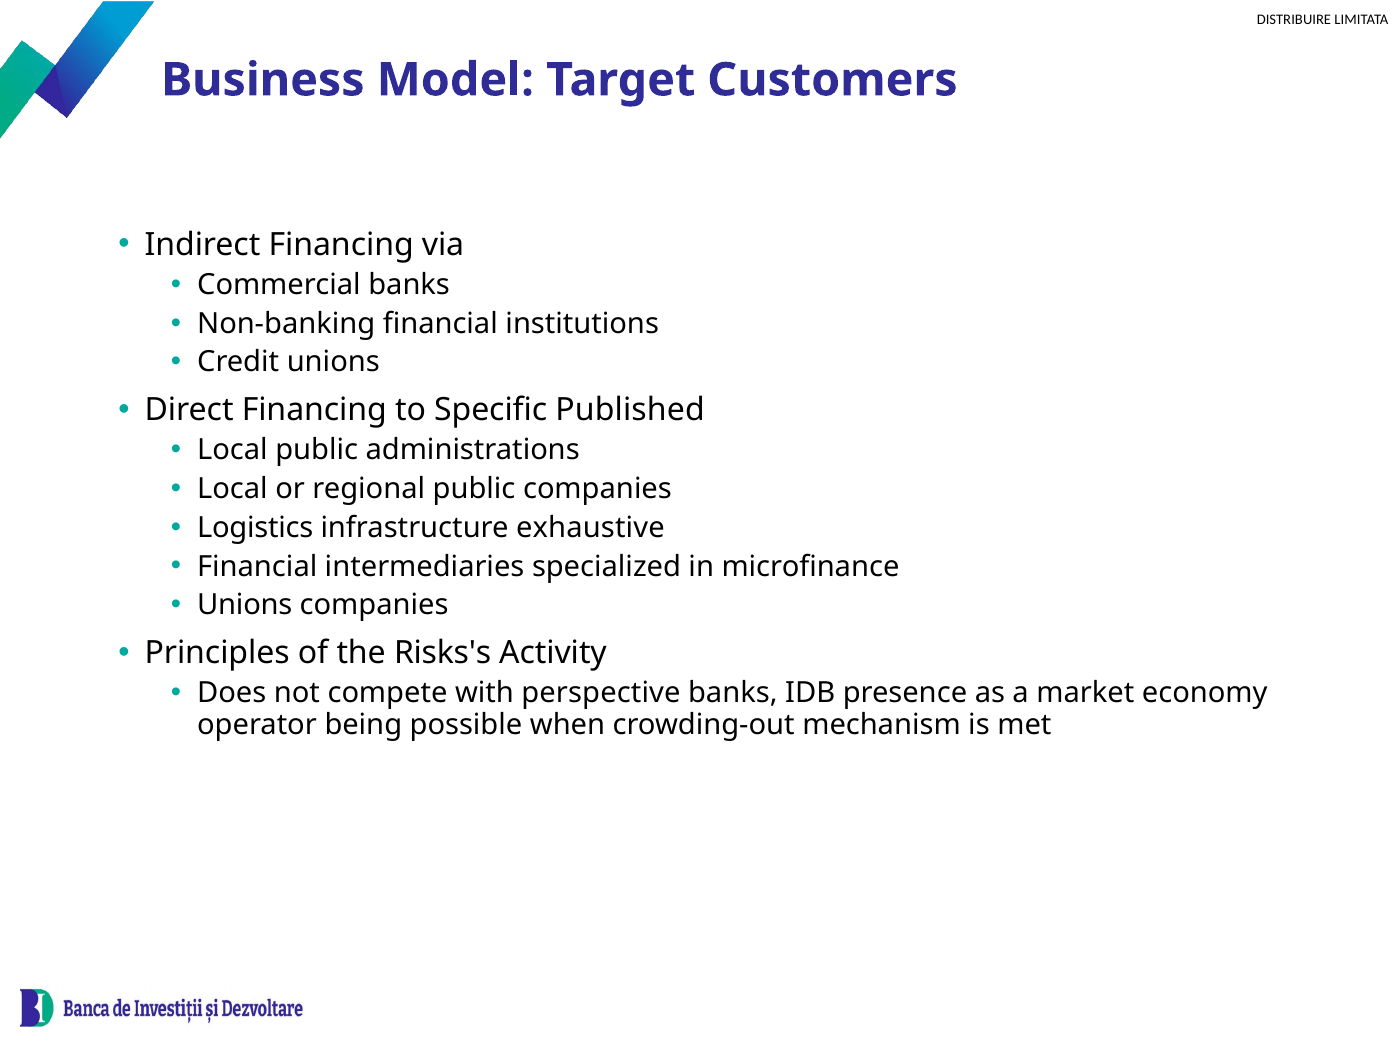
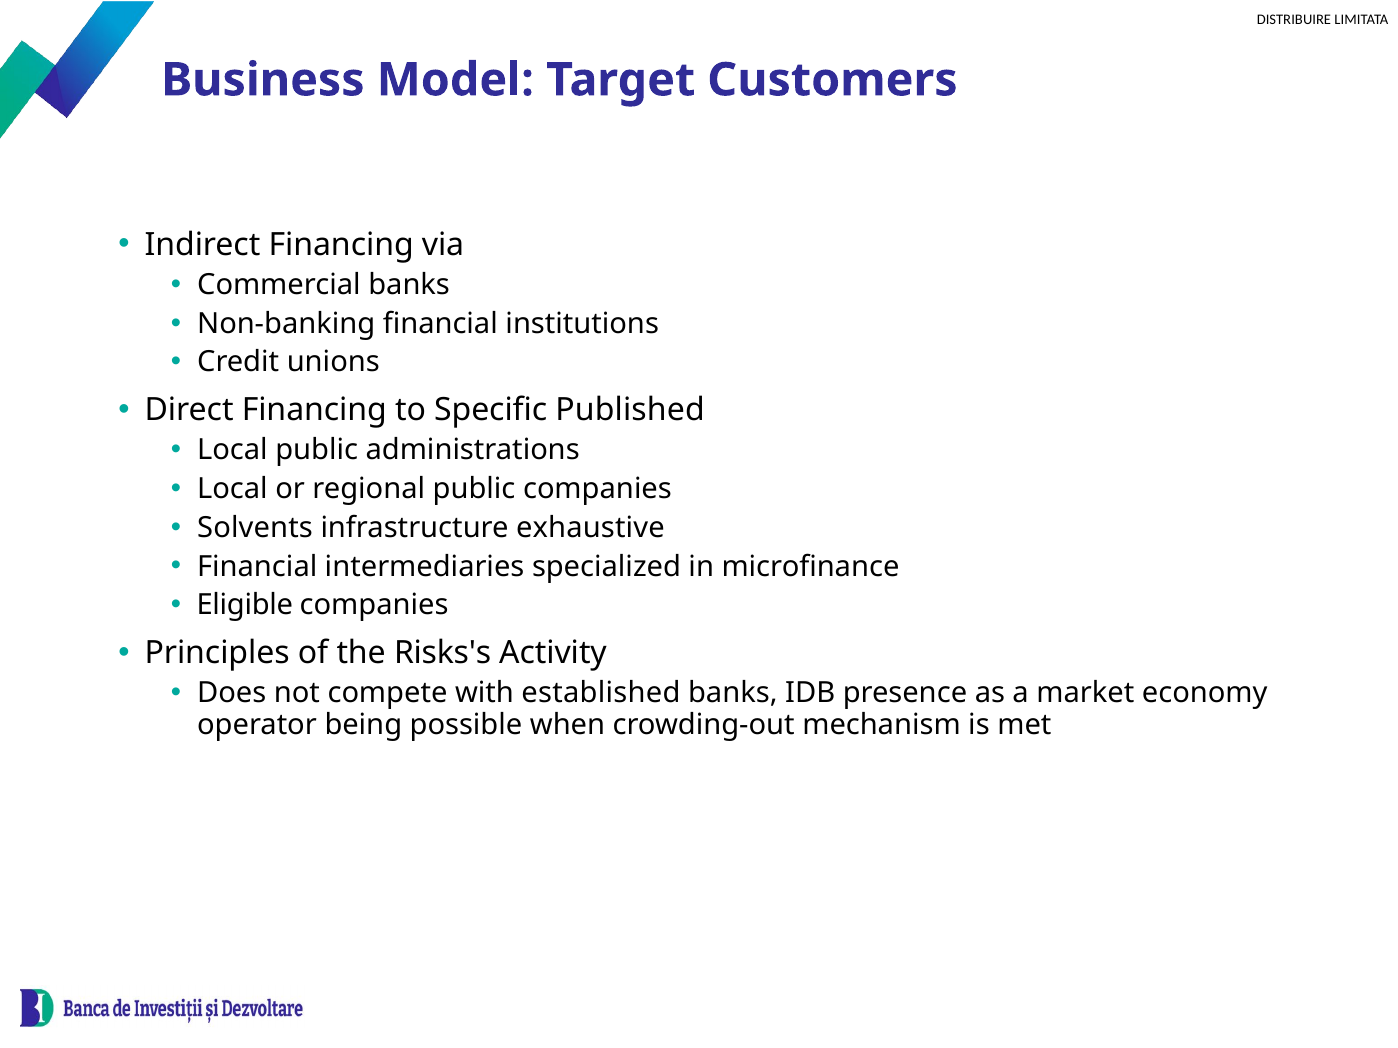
Logistics: Logistics -> Solvents (255, 528)
Unions: Unions -> Eligible (245, 605)
perspective: perspective -> established (601, 693)
